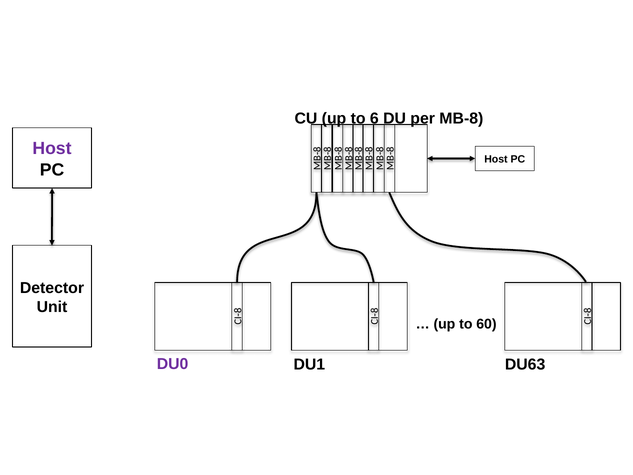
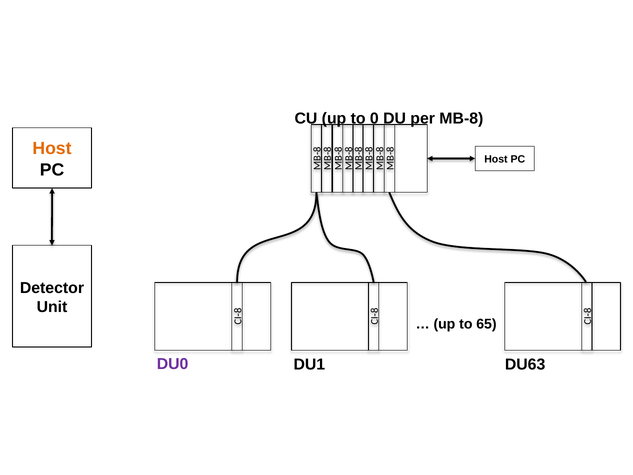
6: 6 -> 0 (374, 118)
Host colour: purple -> orange (52, 149)
60: 60 -> 65 (486, 324)
